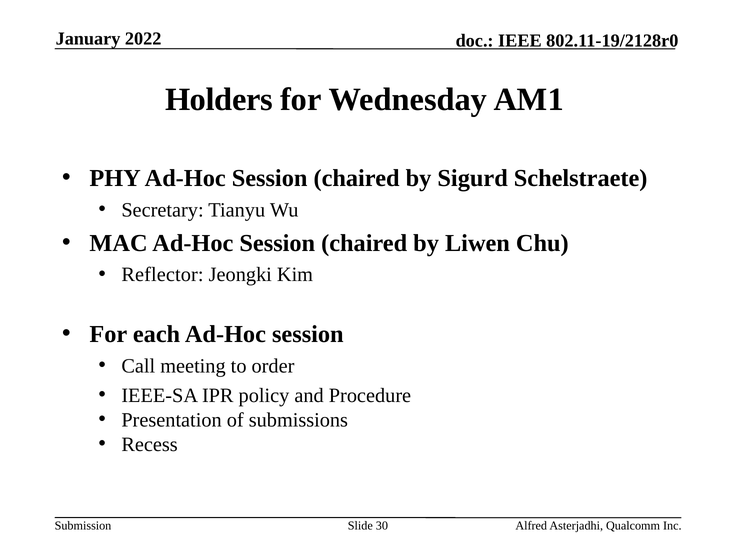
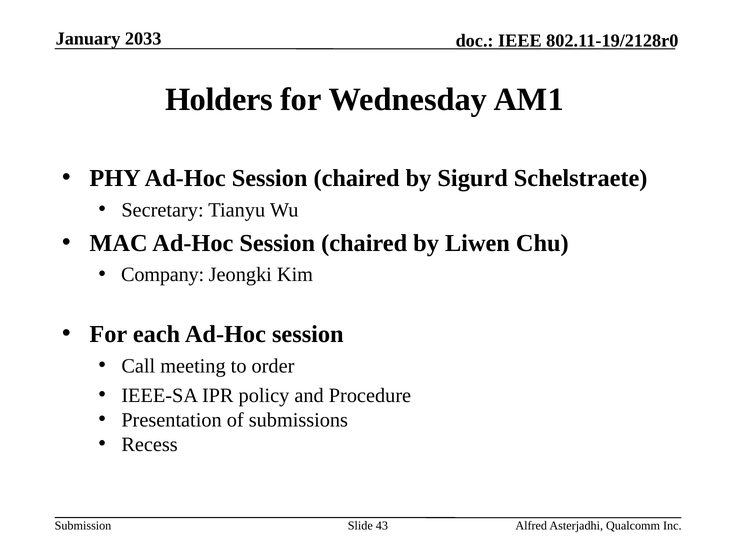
2022: 2022 -> 2033 (143, 39)
Reflector: Reflector -> Company (163, 274)
30: 30 -> 43 (382, 525)
